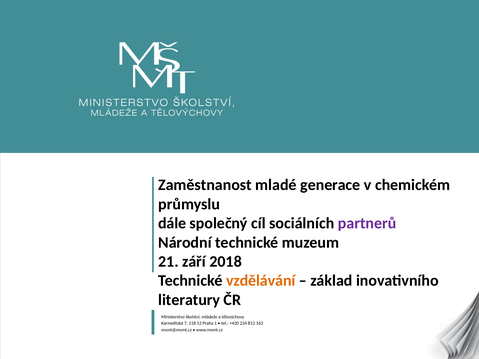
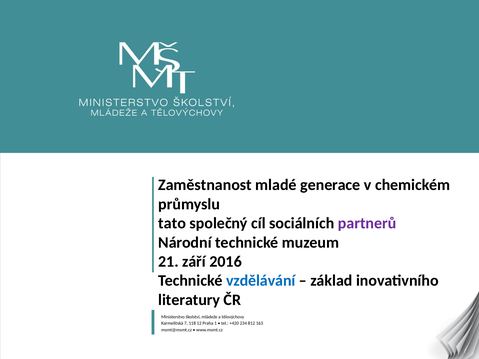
dále: dále -> tato (172, 223)
2018: 2018 -> 2016 (226, 262)
vzdělávání colour: orange -> blue (261, 281)
